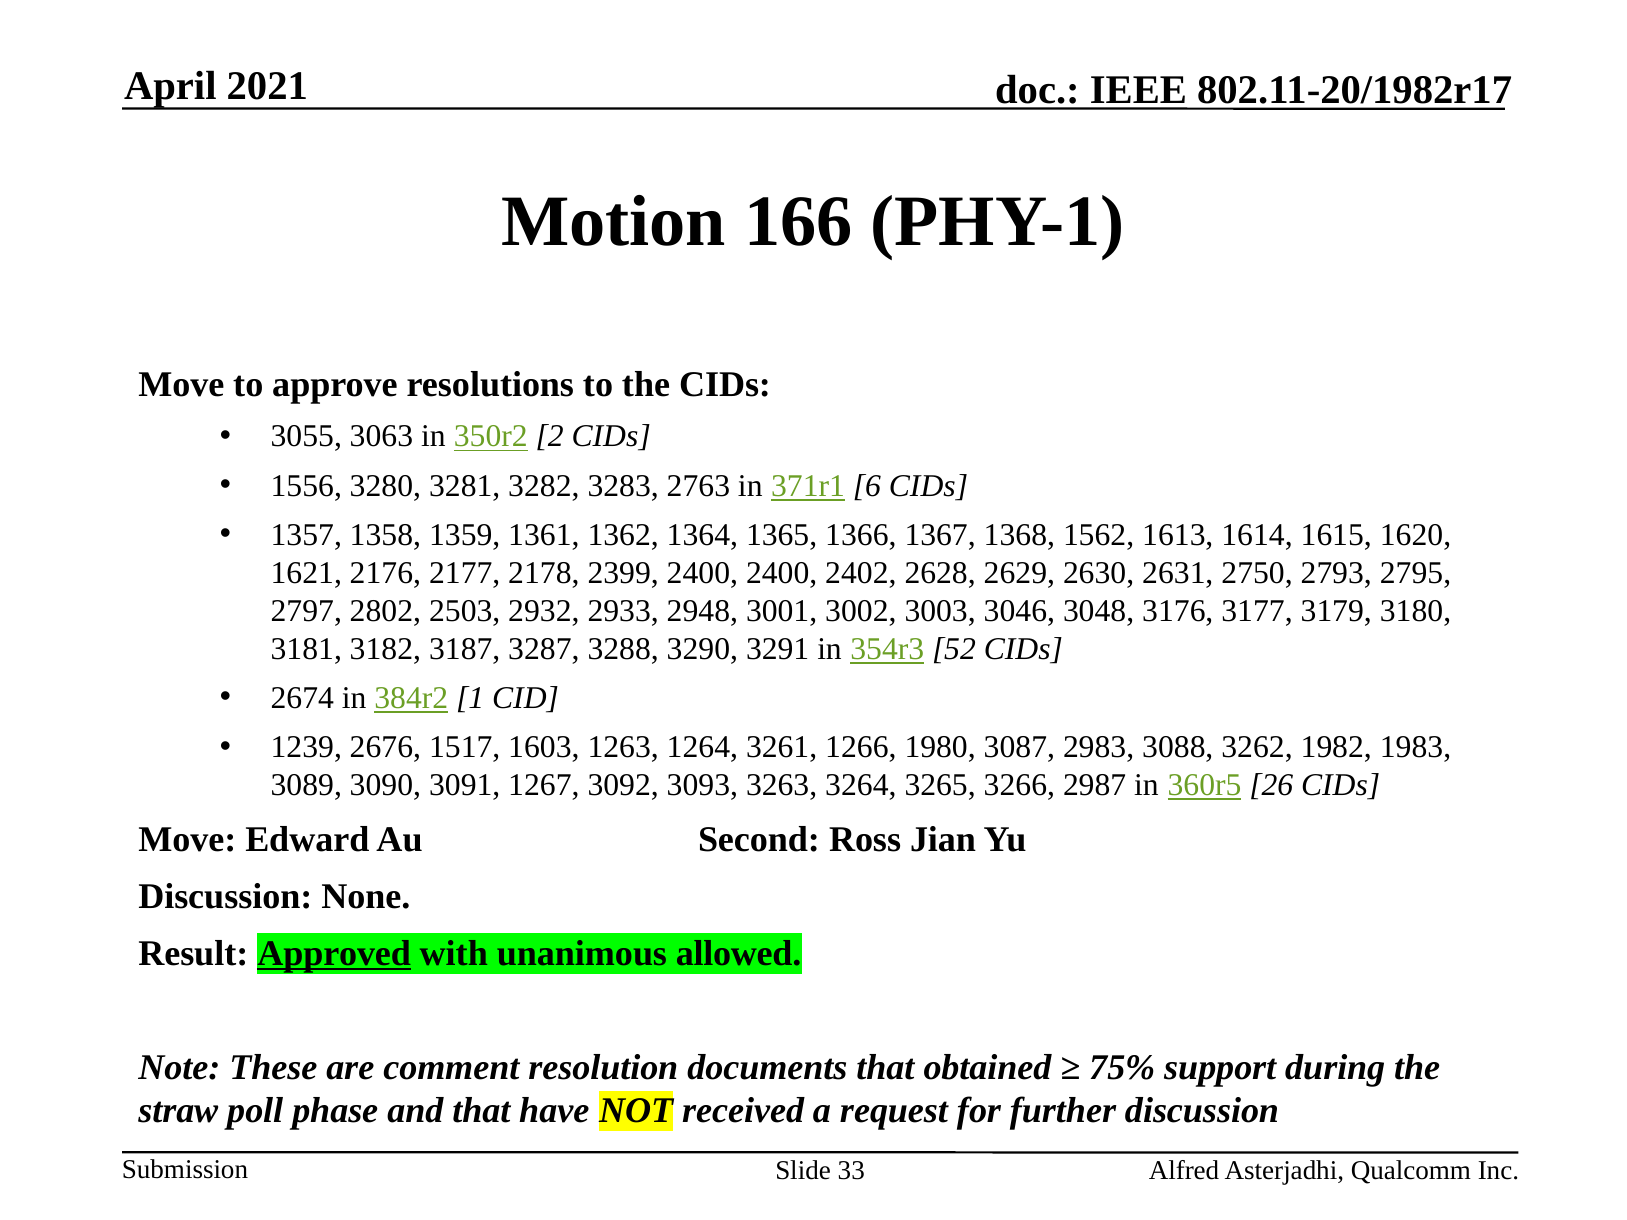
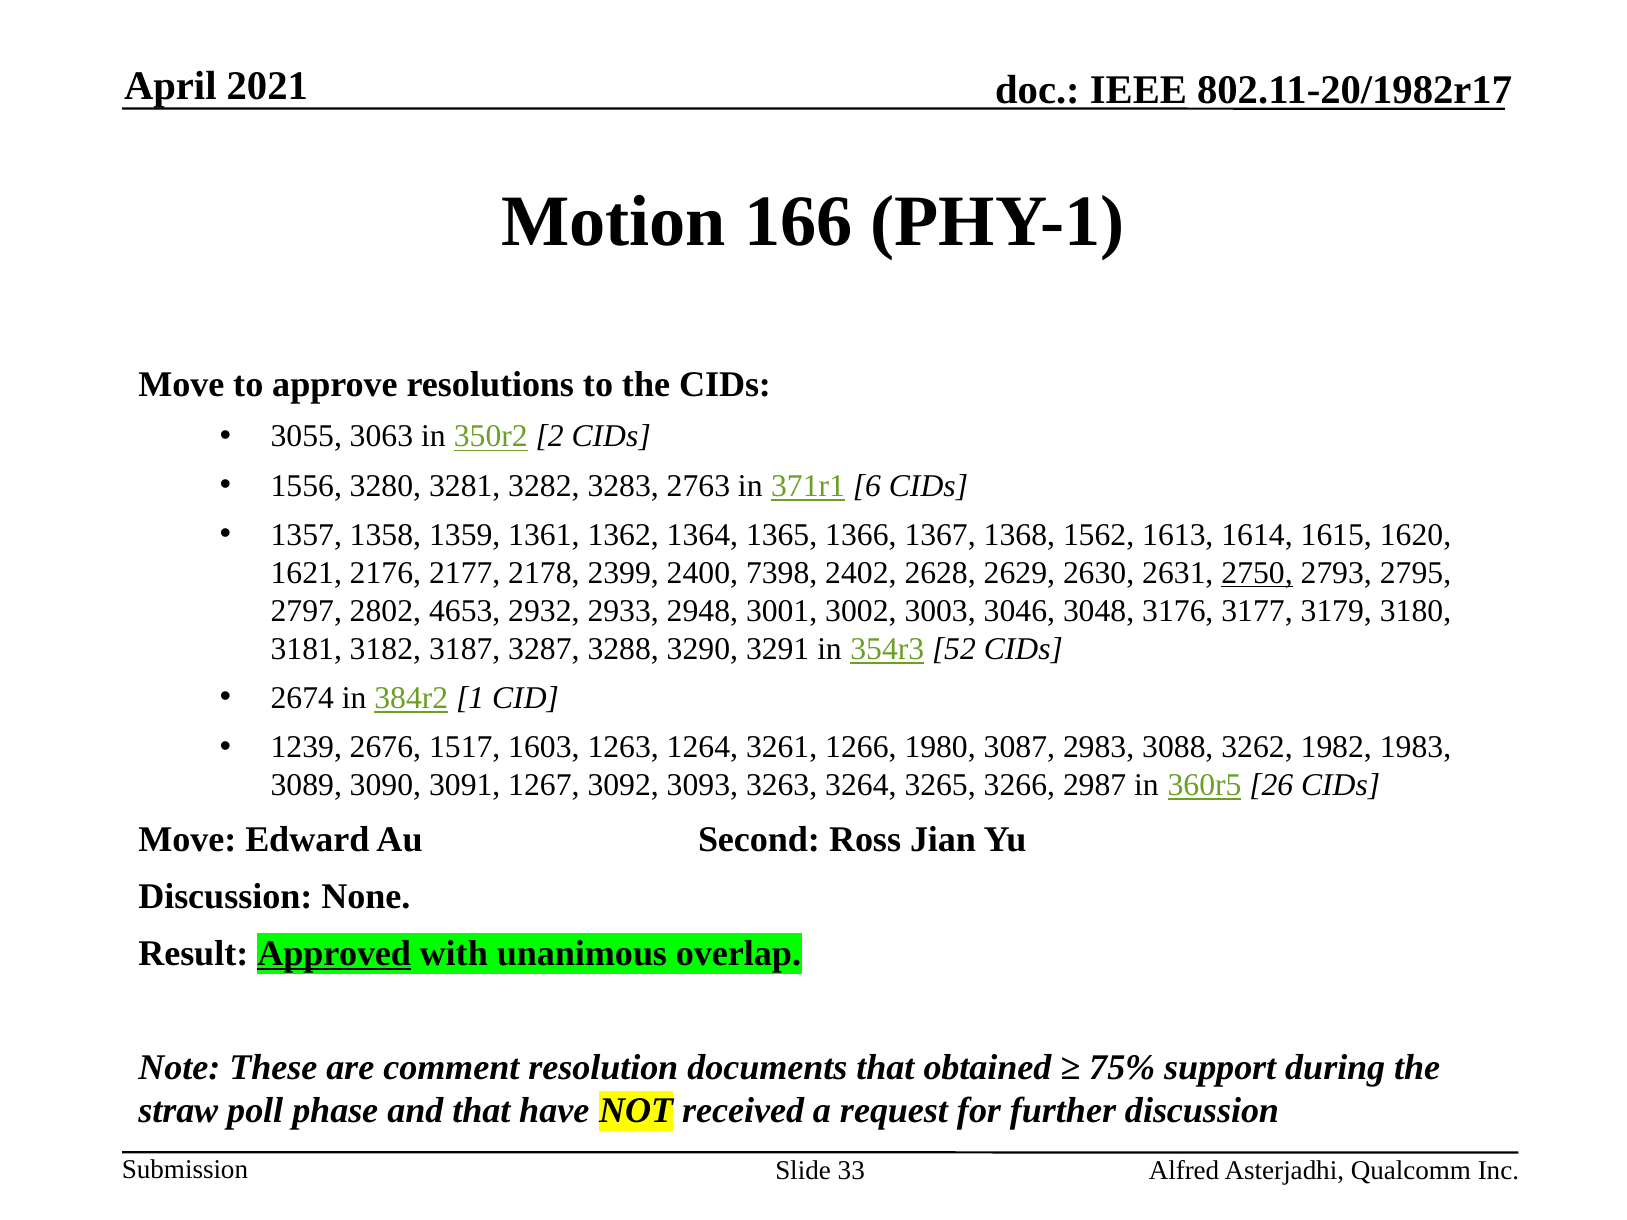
2400 2400: 2400 -> 7398 (782, 573)
2750 underline: none -> present (1257, 573)
2503: 2503 -> 4653 (465, 611)
allowed: allowed -> overlap (738, 954)
